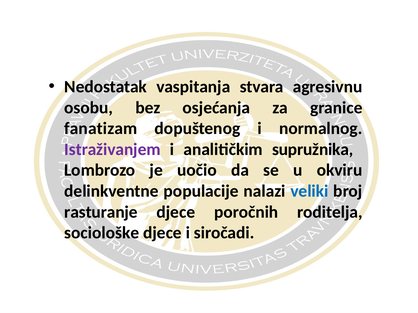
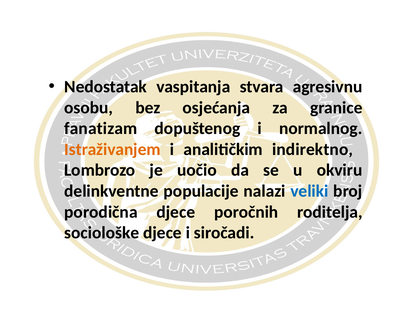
Istraživanjem colour: purple -> orange (112, 150)
supružnika: supružnika -> indirektno (313, 150)
rasturanje: rasturanje -> porodična (101, 212)
